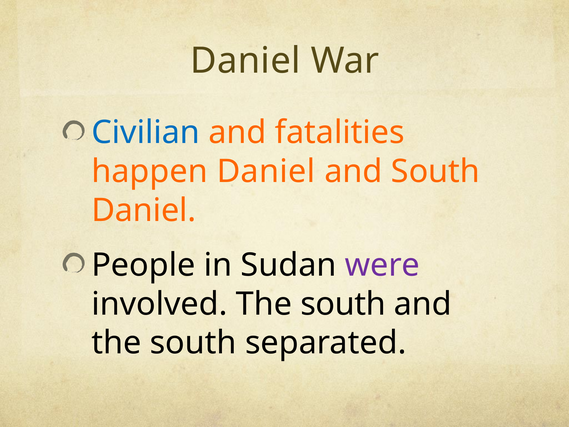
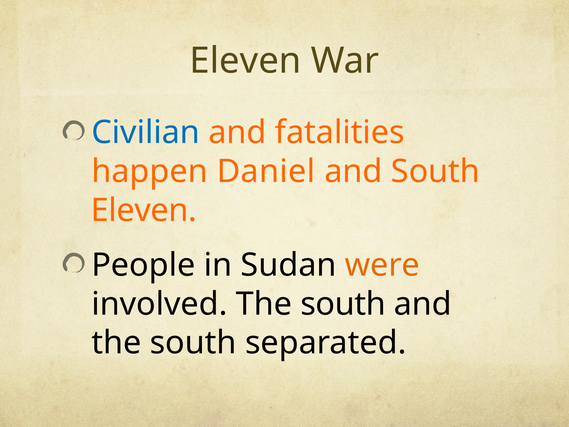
Daniel: Daniel -> Eleven (246, 61)
Daniel: Daniel -> Eleven (144, 210)
were colour: purple -> orange (382, 265)
